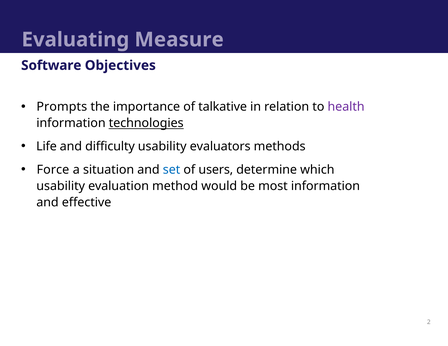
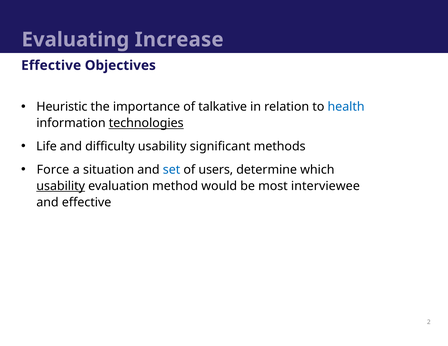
Measure: Measure -> Increase (179, 40)
Software: Software -> Effective (51, 65)
Prompts: Prompts -> Heuristic (62, 107)
health colour: purple -> blue (346, 107)
evaluators: evaluators -> significant (220, 146)
usability underline: none -> present (61, 186)
most information: information -> interviewee (325, 186)
